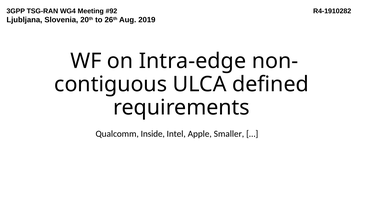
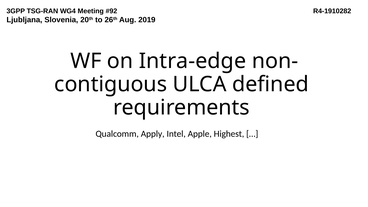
Inside: Inside -> Apply (153, 134)
Smaller: Smaller -> Highest (229, 134)
